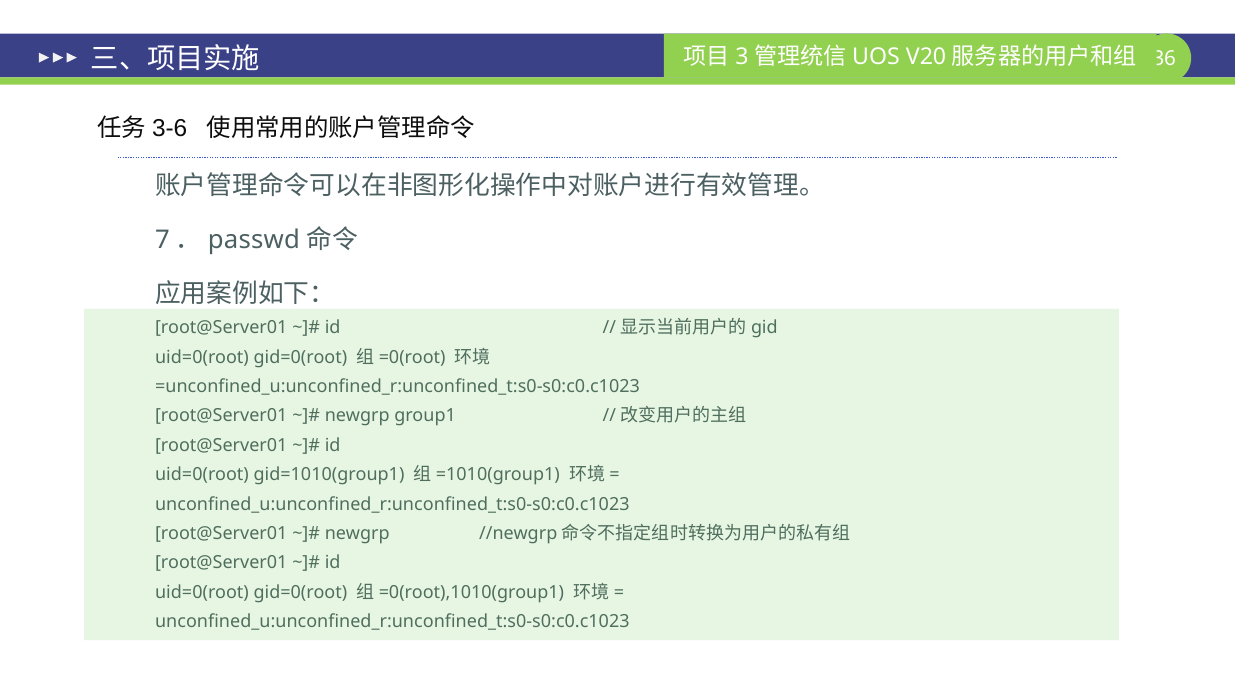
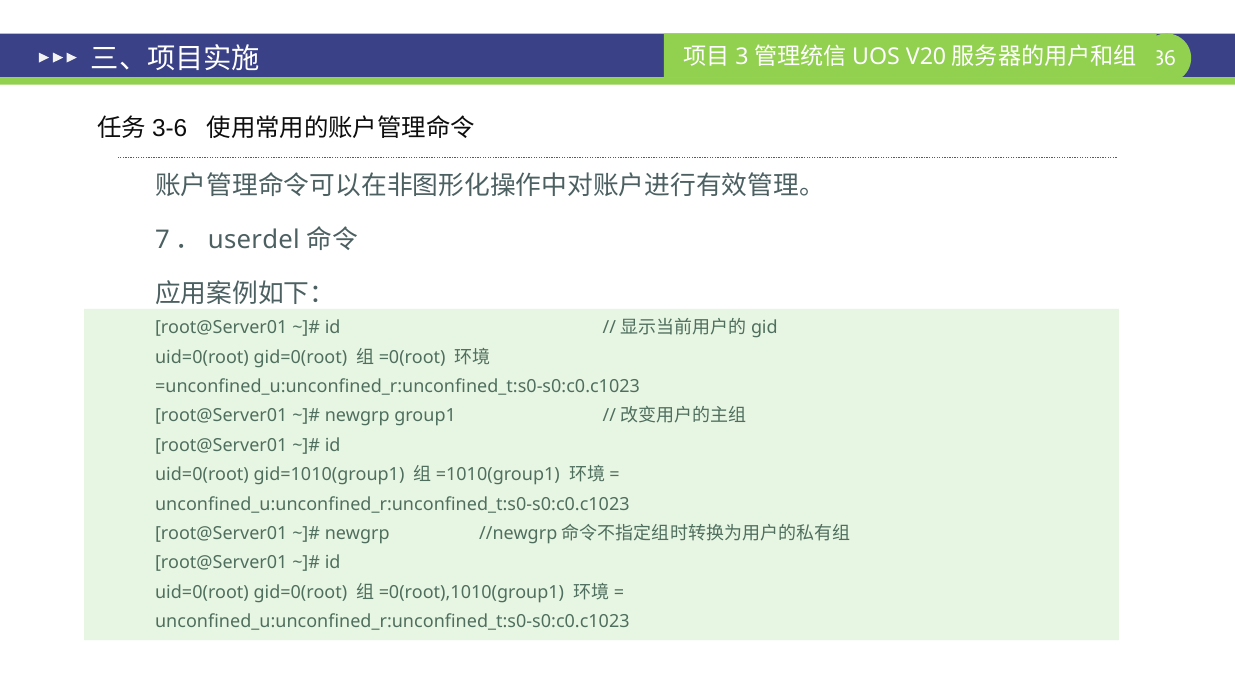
passwd: passwd -> userdel (254, 240)
